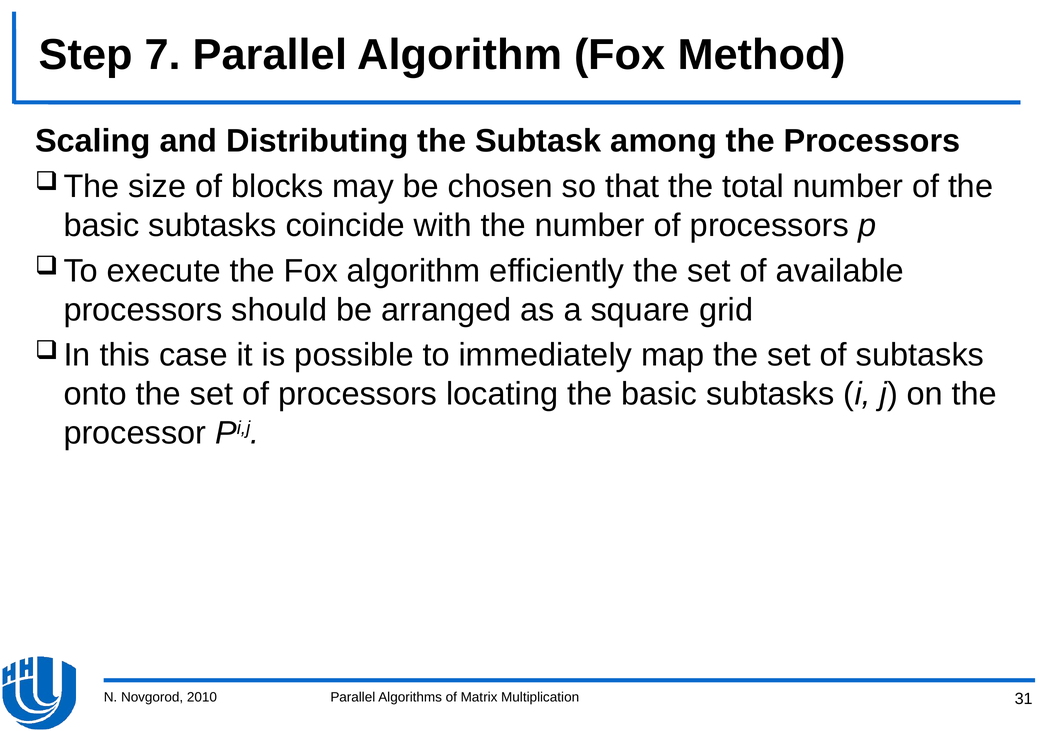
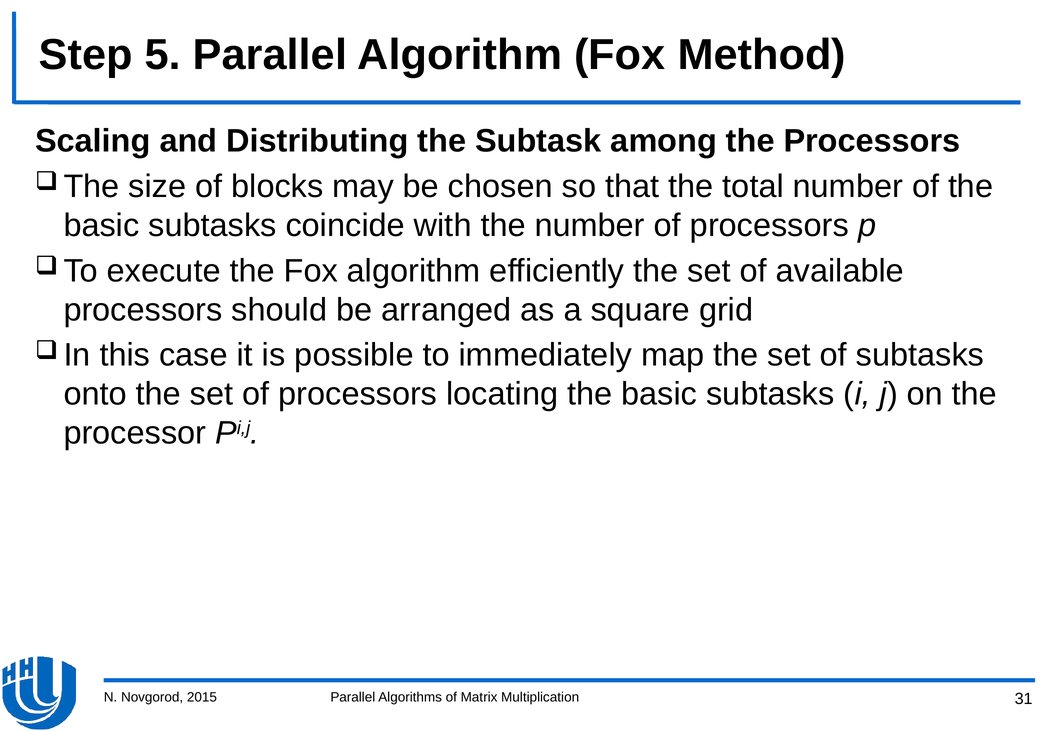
7: 7 -> 5 (163, 55)
2010: 2010 -> 2015 (202, 697)
